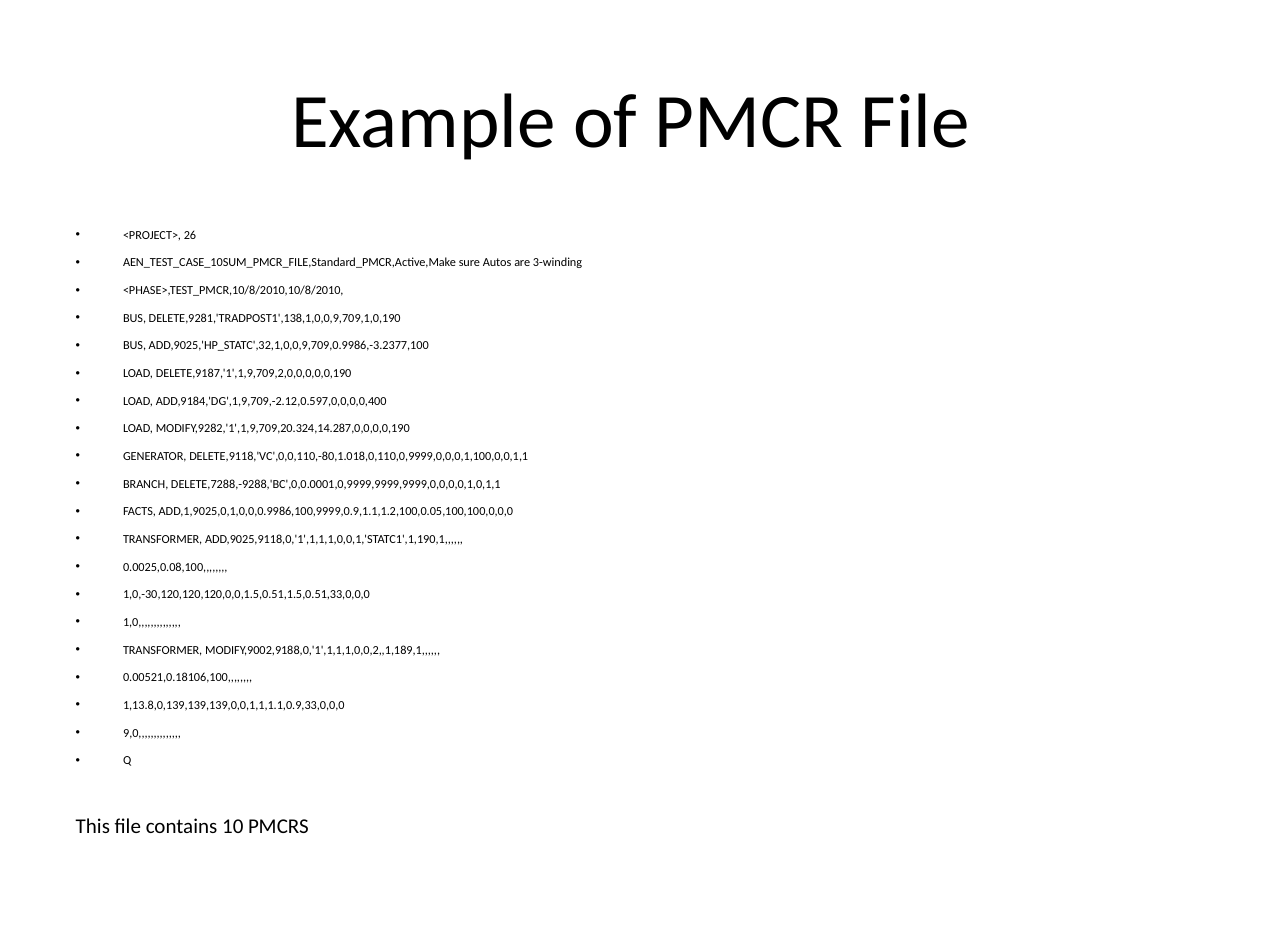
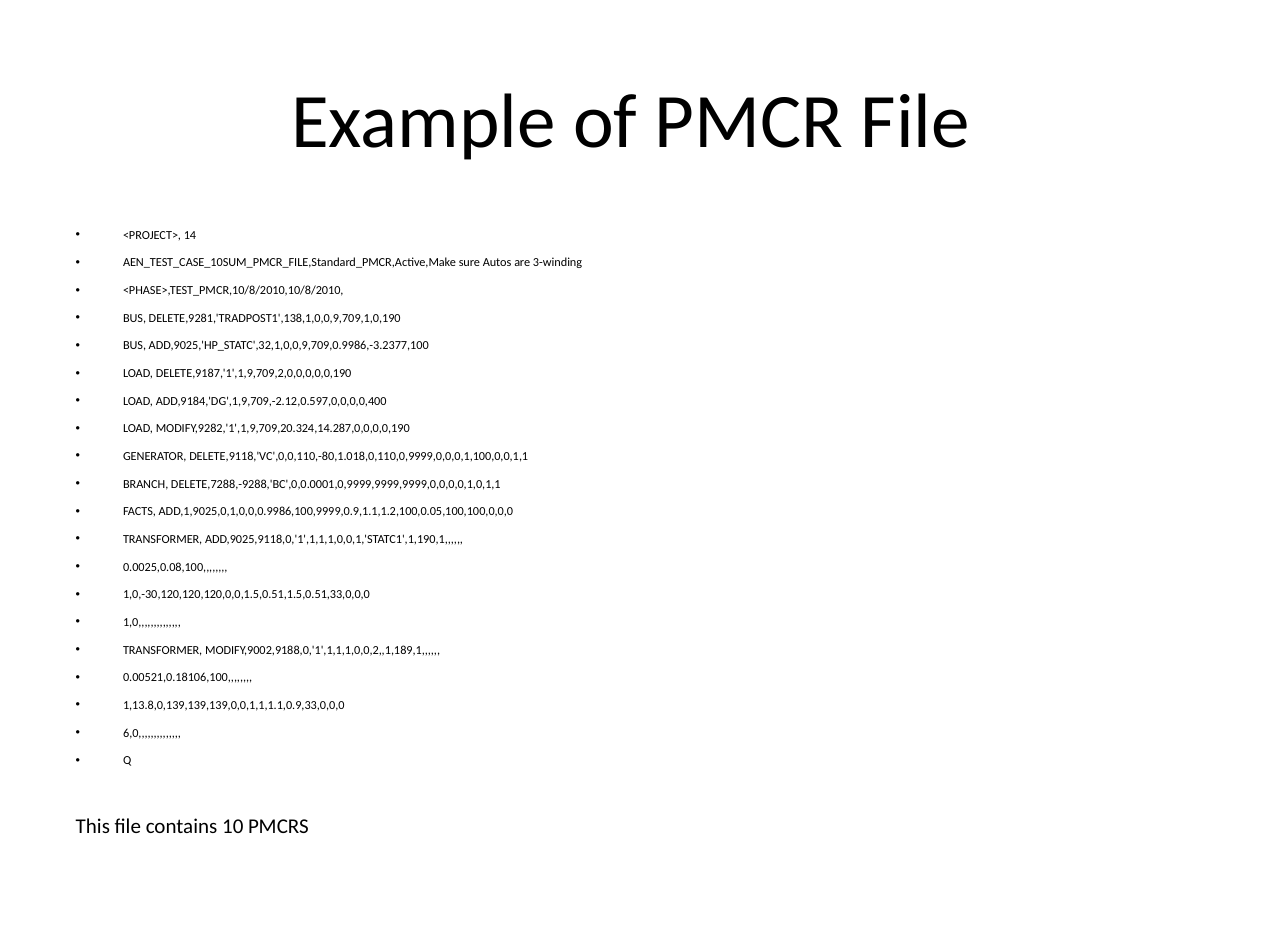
26: 26 -> 14 (190, 235)
9,0: 9,0 -> 6,0 (152, 734)
